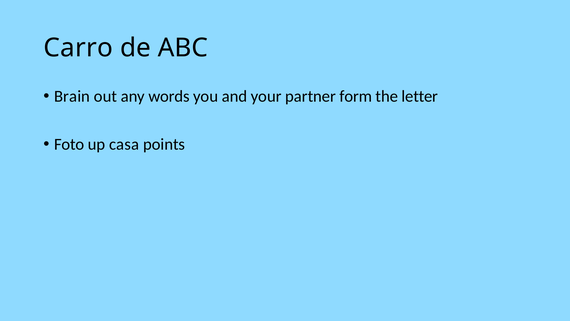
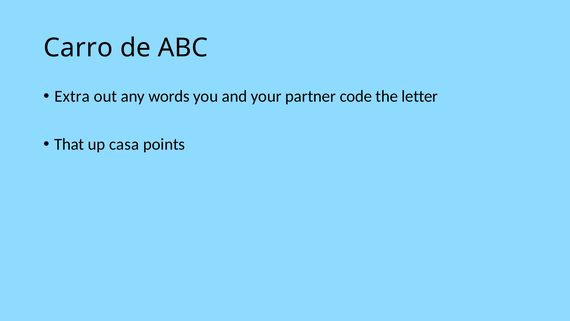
Brain: Brain -> Extra (72, 96)
form: form -> code (356, 96)
Foto: Foto -> That (69, 144)
